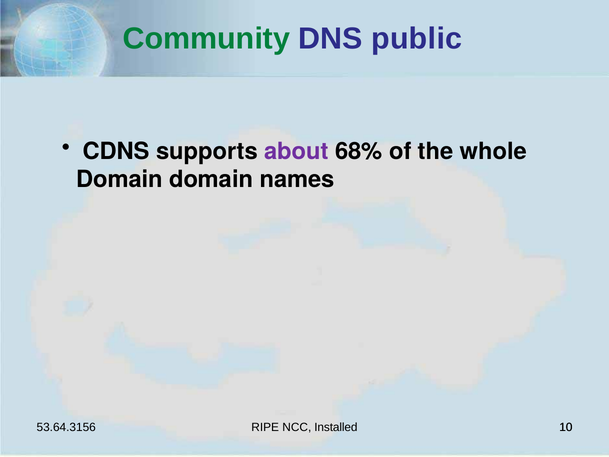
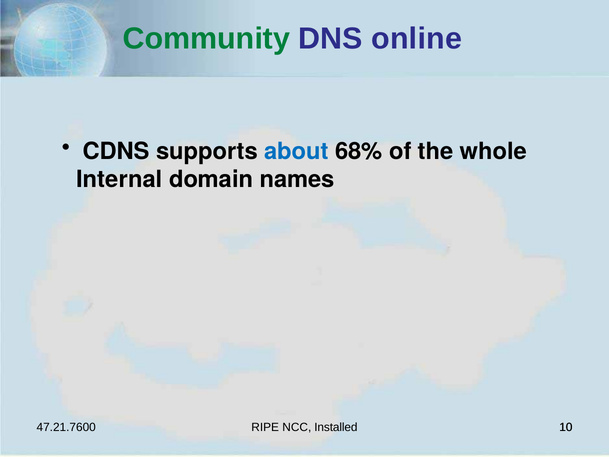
public: public -> online (417, 39)
about colour: purple -> blue (297, 151)
Domain: Domain -> Internal (119, 180)
53.64.3156: 53.64.3156 -> 47.21.7600 (66, 427)
